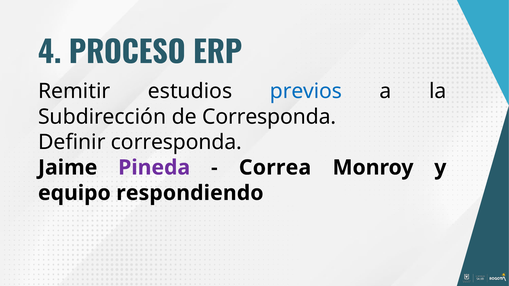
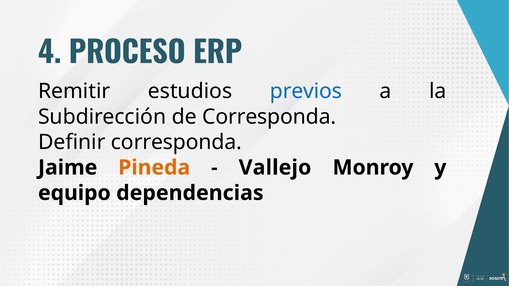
Pineda colour: purple -> orange (154, 168)
Correa: Correa -> Vallejo (275, 168)
respondiendo: respondiendo -> dependencias (190, 193)
